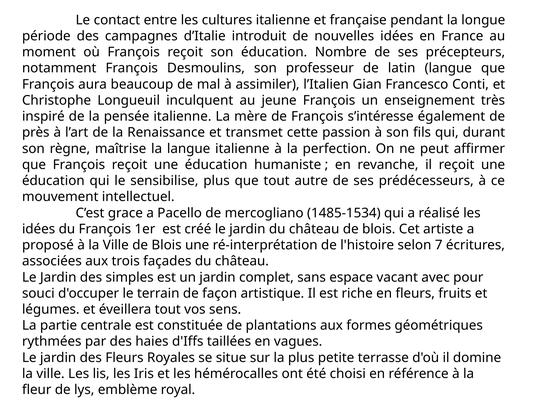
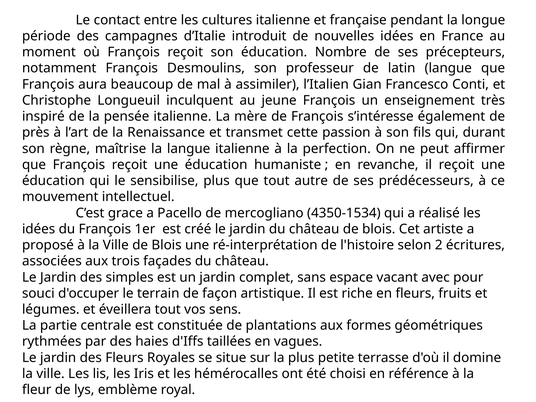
1485-1534: 1485-1534 -> 4350-1534 (344, 213)
7: 7 -> 2 (439, 245)
